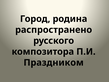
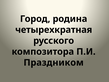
распространено: распространено -> четырехкратная (54, 30)
